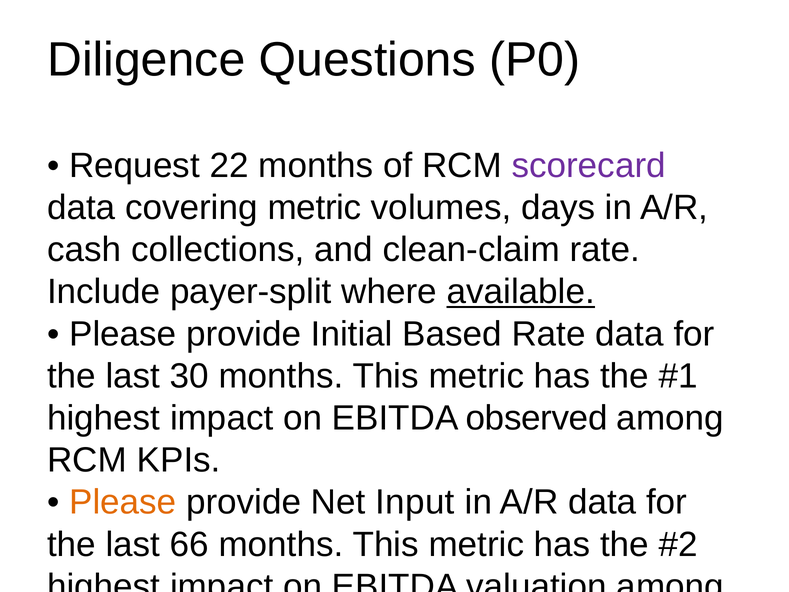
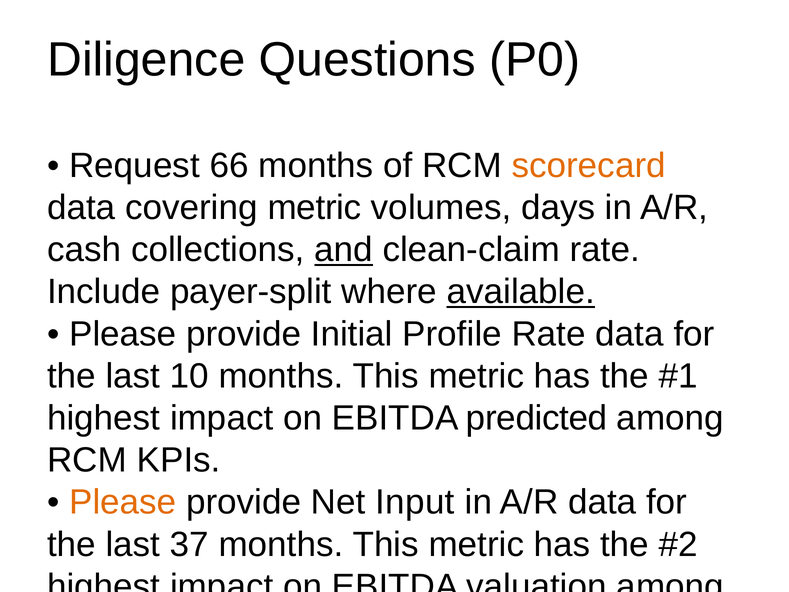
22: 22 -> 66 (229, 165)
scorecard colour: purple -> orange (589, 165)
and underline: none -> present (344, 250)
Based: Based -> Profile (452, 334)
30: 30 -> 10 (189, 376)
observed: observed -> predicted (537, 418)
66: 66 -> 37 (189, 544)
